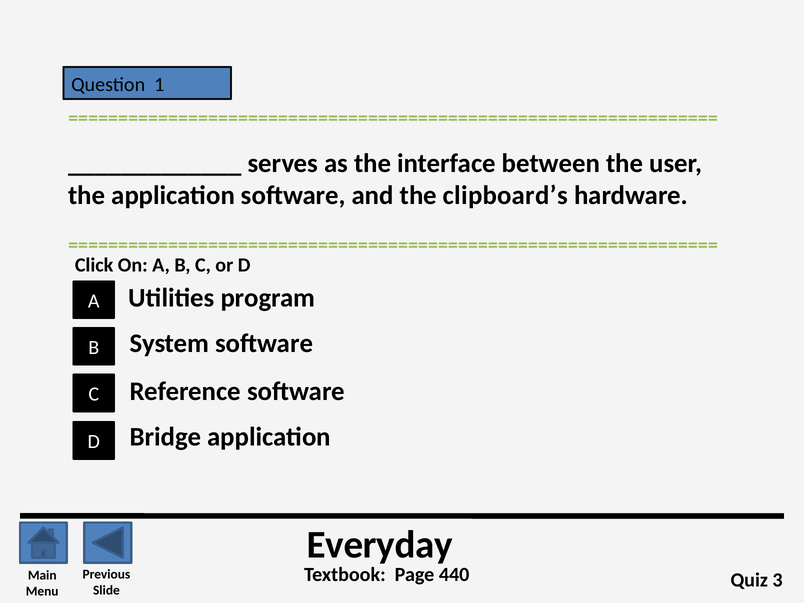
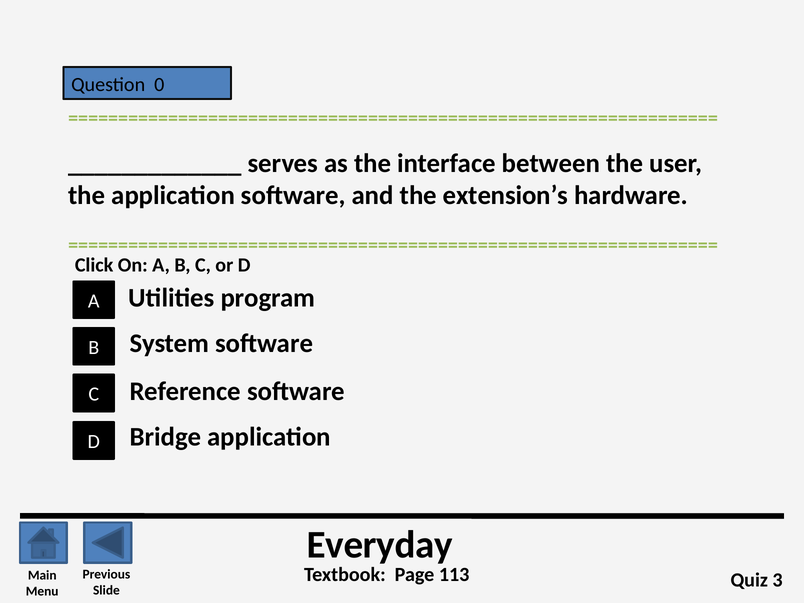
1: 1 -> 0 (159, 84)
clipboard’s: clipboard’s -> extension’s (506, 195)
440: 440 -> 113 (454, 575)
